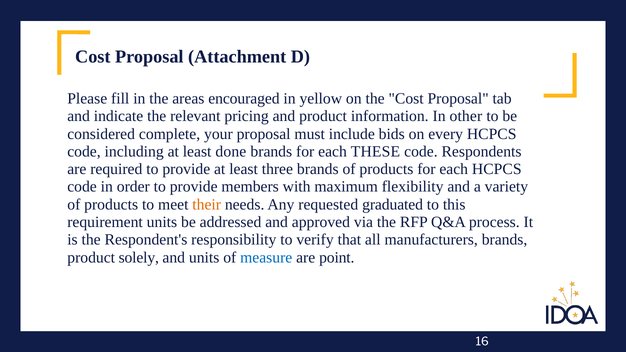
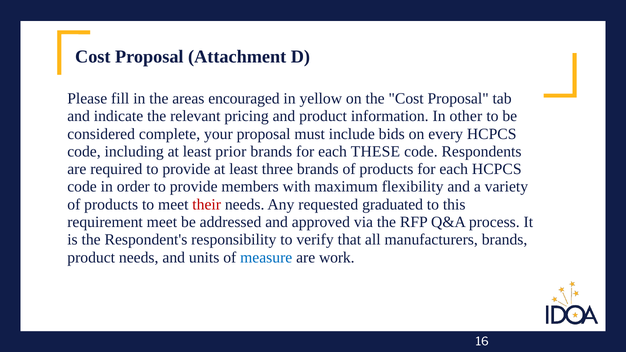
done: done -> prior (231, 152)
their colour: orange -> red (207, 204)
requirement units: units -> meet (162, 222)
product solely: solely -> needs (139, 257)
point: point -> work (337, 257)
